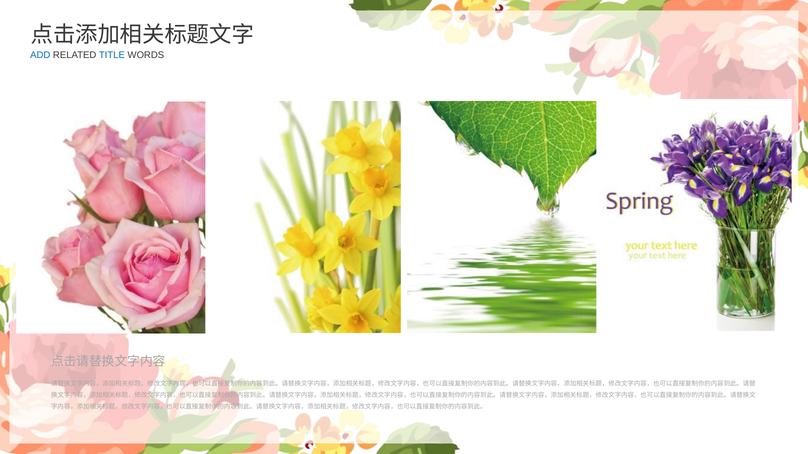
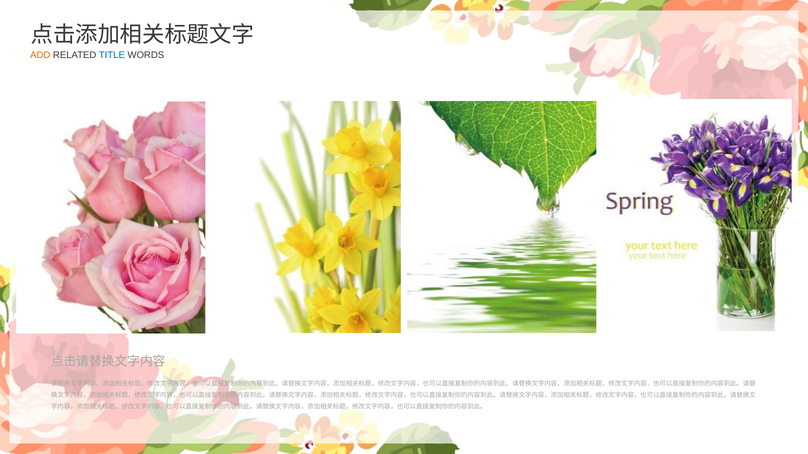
ADD colour: blue -> orange (40, 55)
